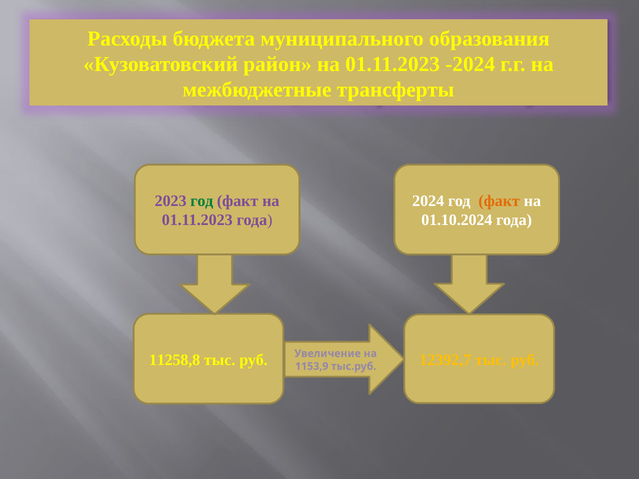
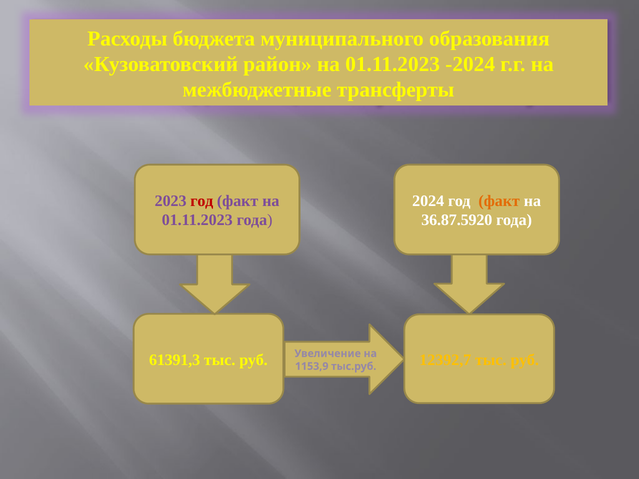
год colour: green -> red (202, 201)
01.10.2024: 01.10.2024 -> 36.87.5920 (457, 220)
11258,8: 11258,8 -> 61391,3 (175, 360)
